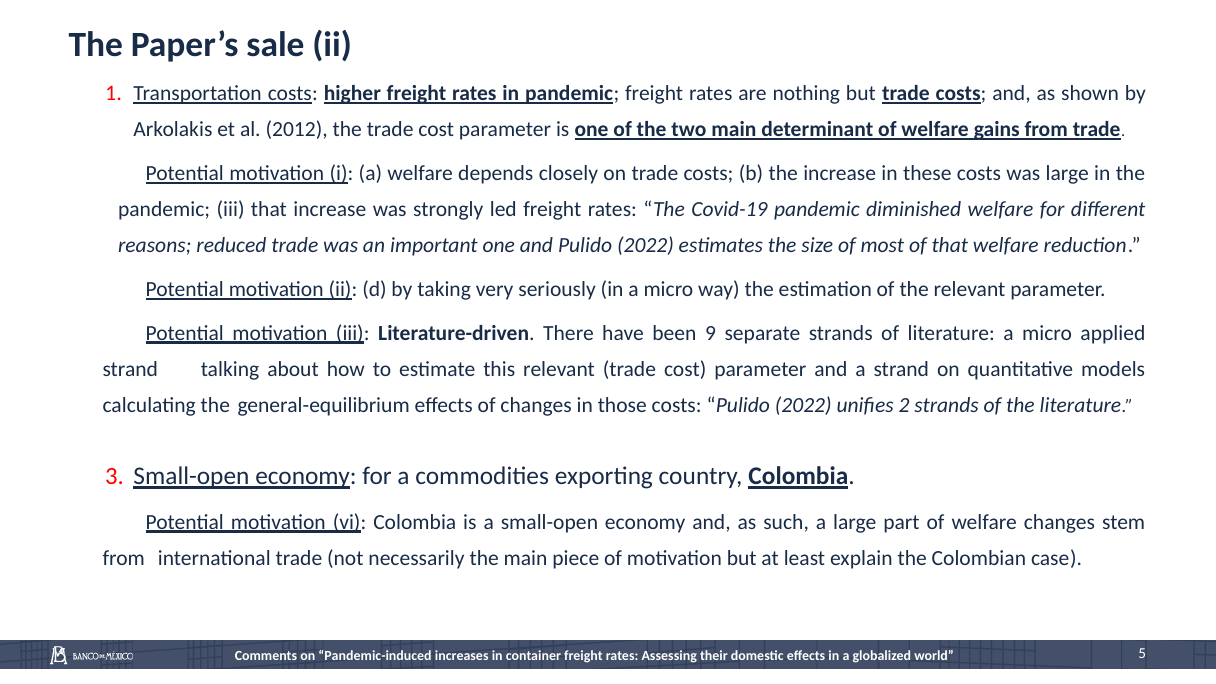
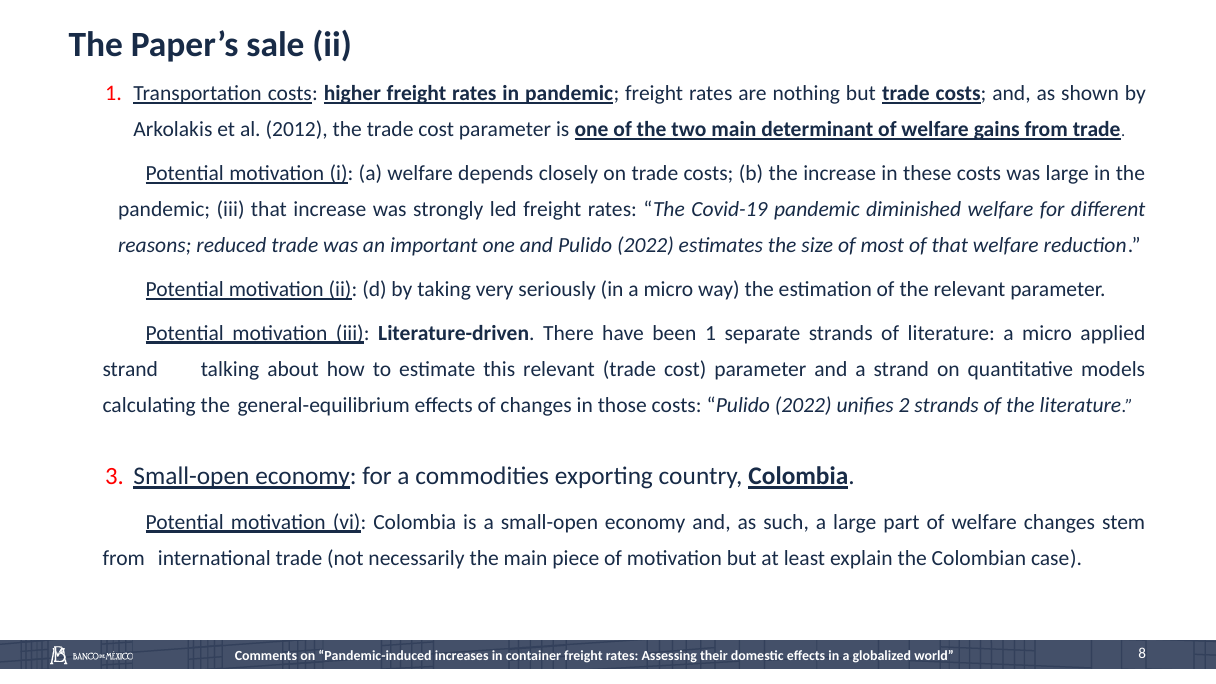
been 9: 9 -> 1 (711, 333)
5: 5 -> 8 (1142, 653)
